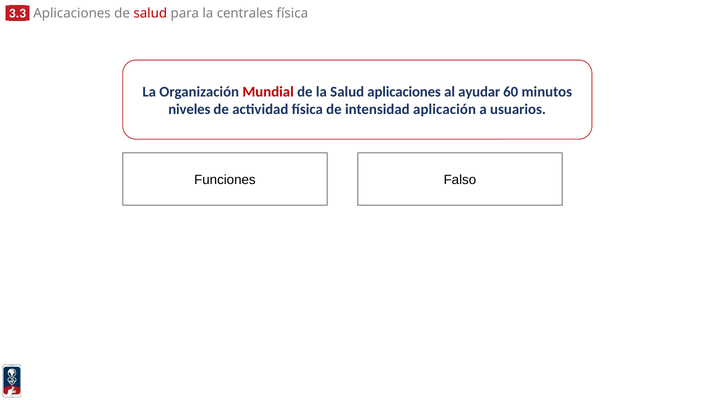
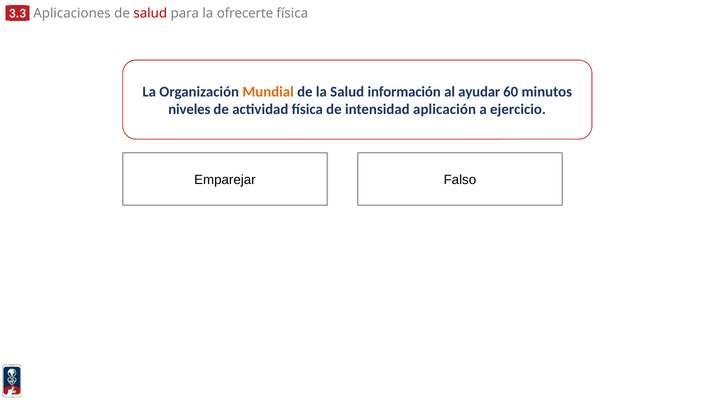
centrales: centrales -> ofrecerte (245, 13)
Mundial colour: red -> orange (268, 92)
Salud aplicaciones: aplicaciones -> información (404, 92)
usuarios: usuarios -> ejercicio (518, 109)
Funciones: Funciones -> Emparejar (225, 180)
